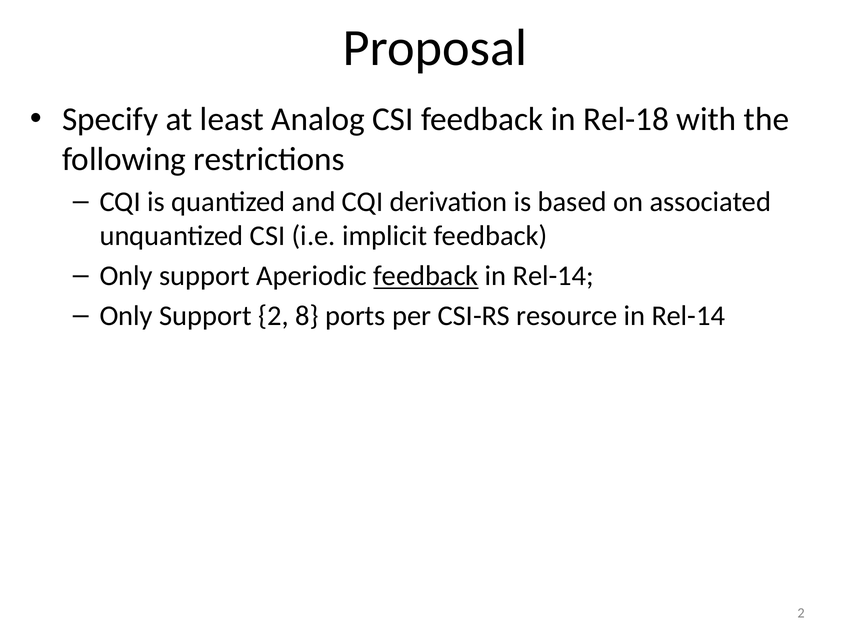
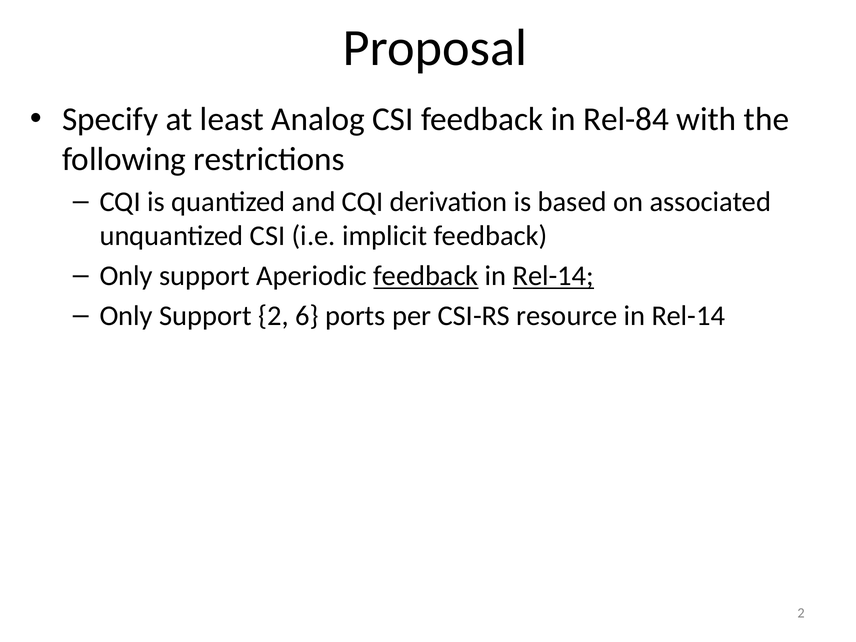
Rel-18: Rel-18 -> Rel-84 (626, 119)
Rel-14 underline: none -> present (553, 276)
8: 8 -> 6 (307, 316)
